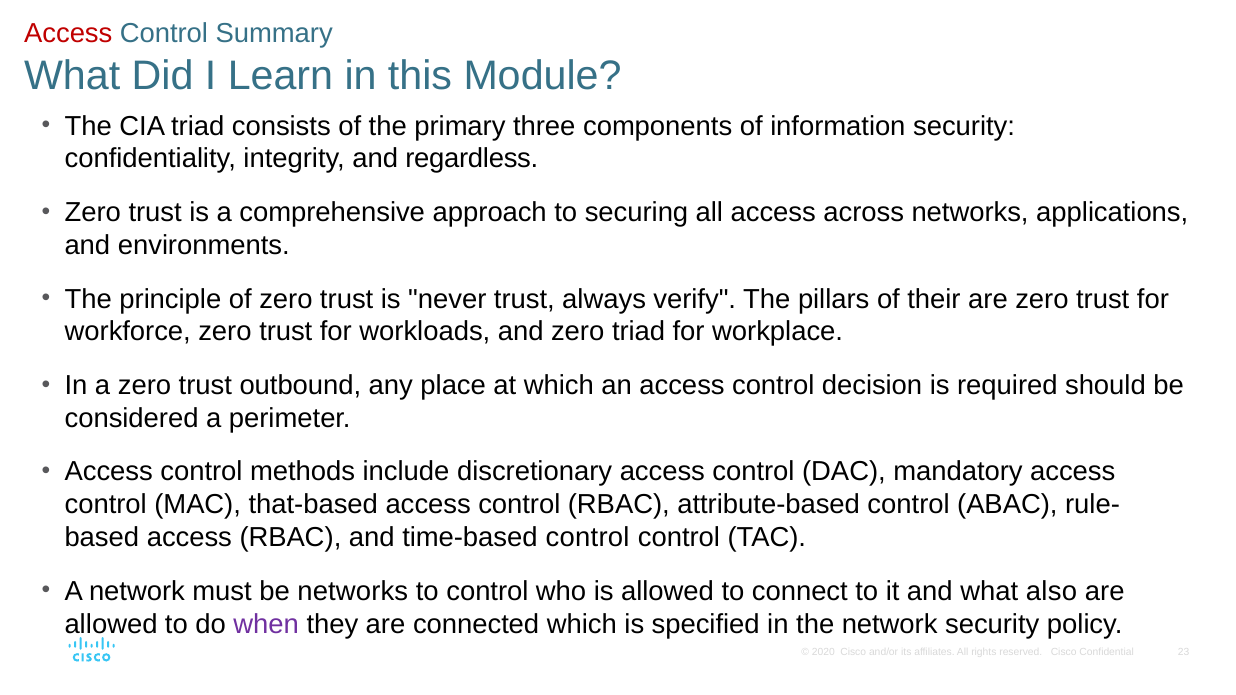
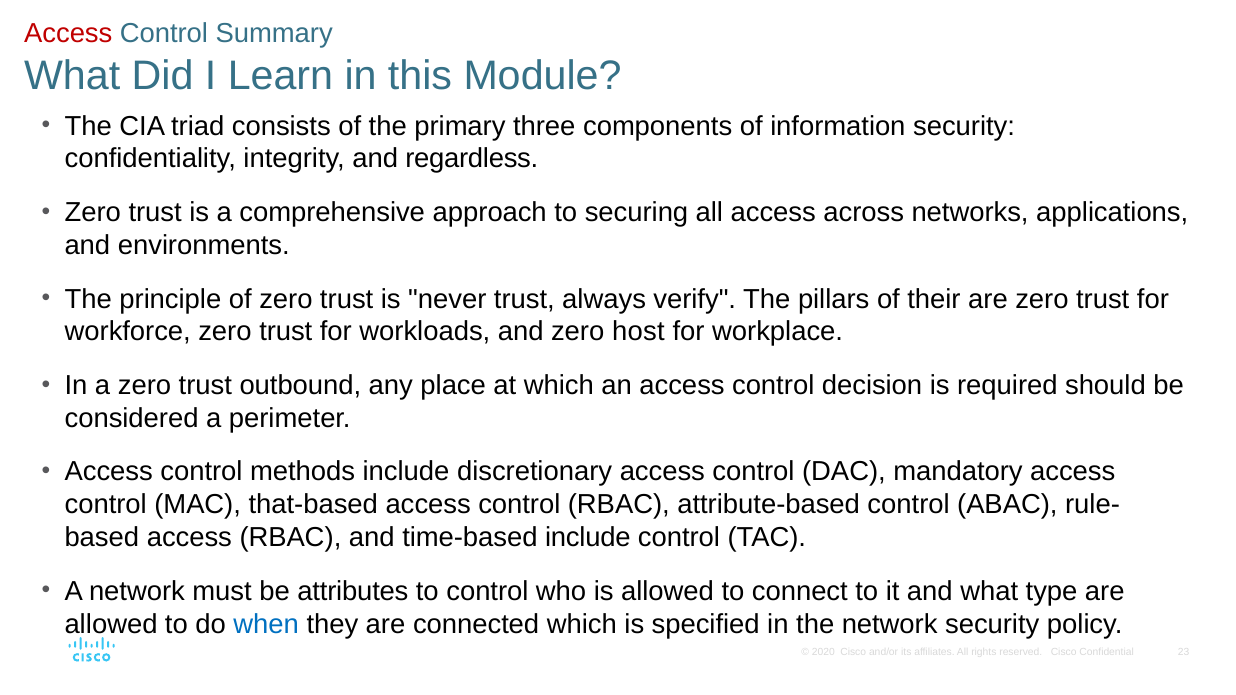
zero triad: triad -> host (638, 332)
time-based control: control -> include (588, 538)
be networks: networks -> attributes (353, 592)
also: also -> type (1052, 592)
when colour: purple -> blue (266, 625)
